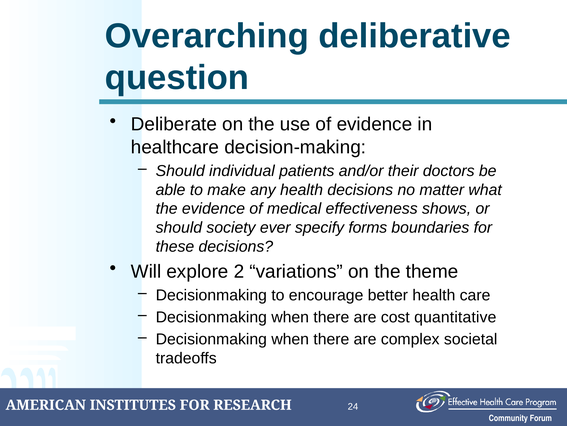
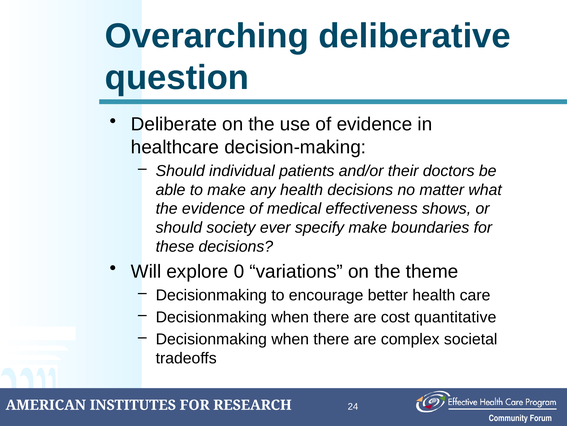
specify forms: forms -> make (368, 227)
2: 2 -> 0 (239, 271)
